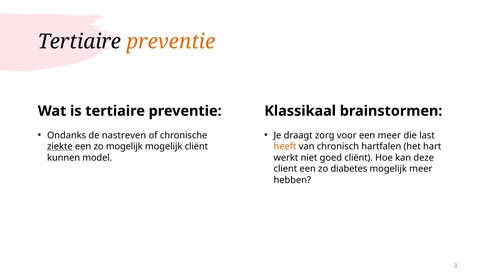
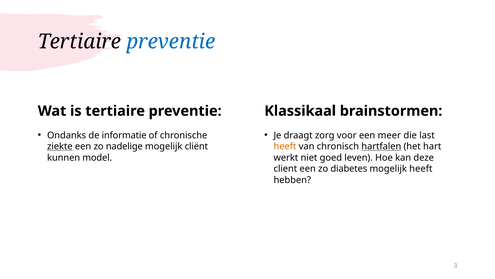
preventie colour: orange -> blue (171, 42)
nastreven: nastreven -> informatie (124, 135)
zo mogelijk: mogelijk -> nadelige (124, 146)
hartfalen underline: none -> present (381, 146)
goed cliënt: cliënt -> leven (359, 157)
mogelijk meer: meer -> heeft (421, 168)
